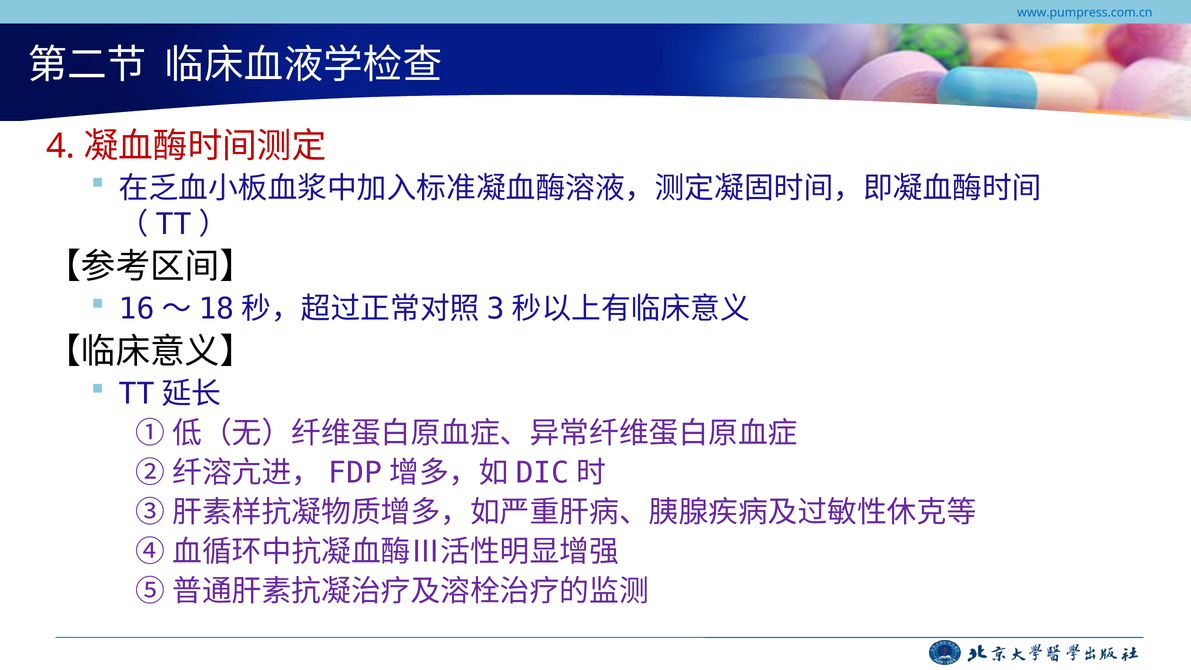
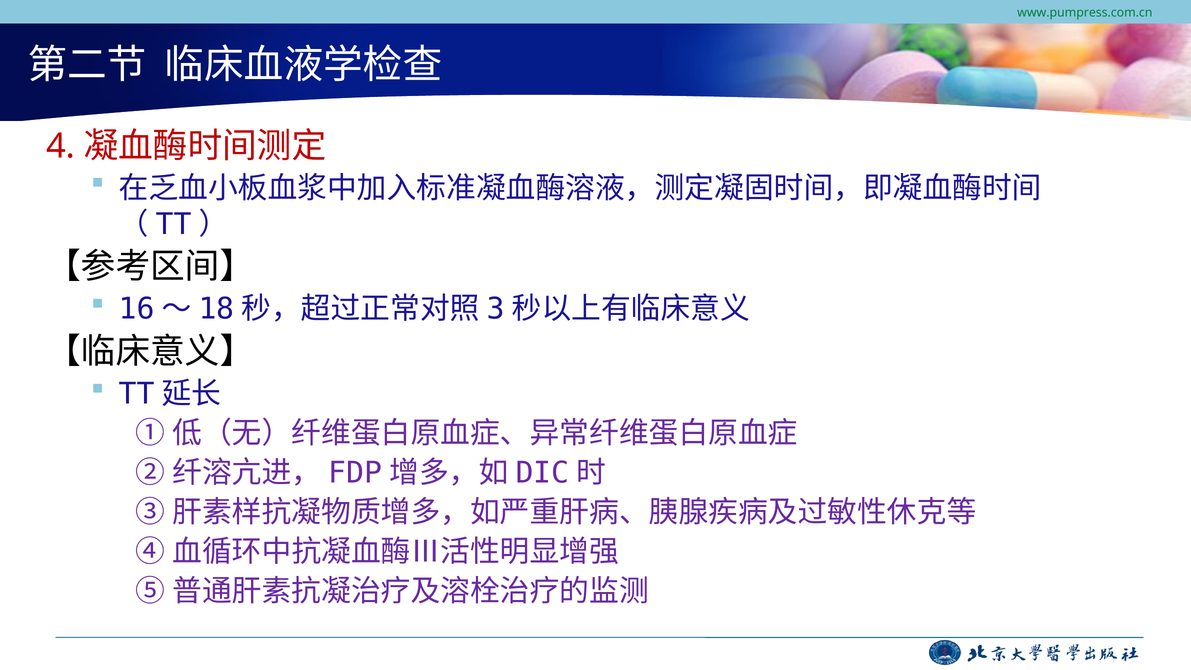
www.pumpress.com.cn colour: blue -> green (1085, 13)
